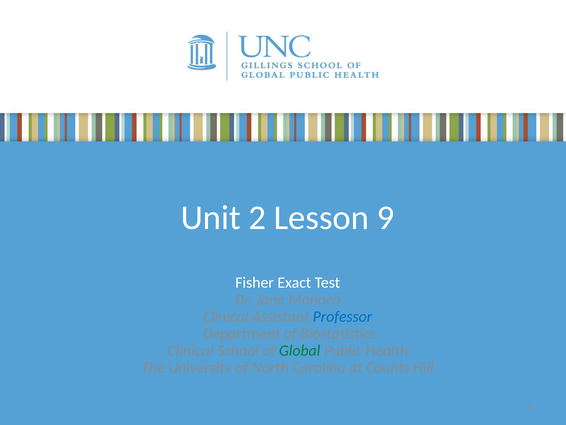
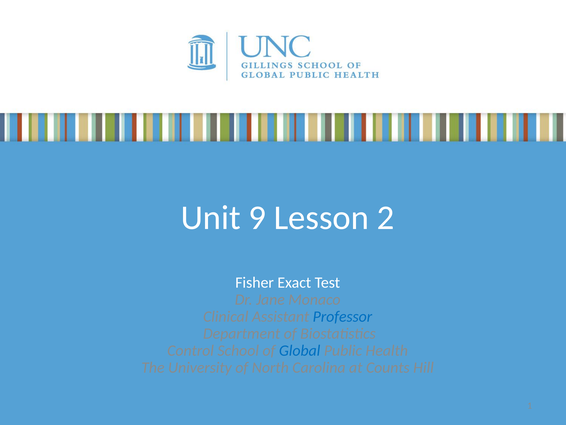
2: 2 -> 9 (257, 218)
9: 9 -> 2 (385, 218)
Clinical: Clinical -> Control (191, 350)
Global colour: green -> blue (300, 350)
